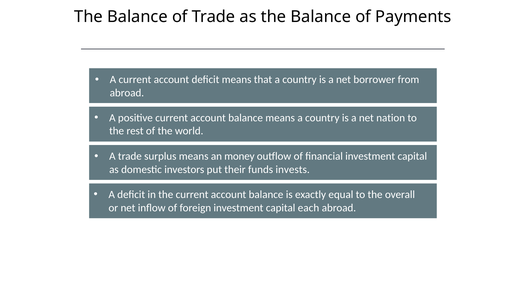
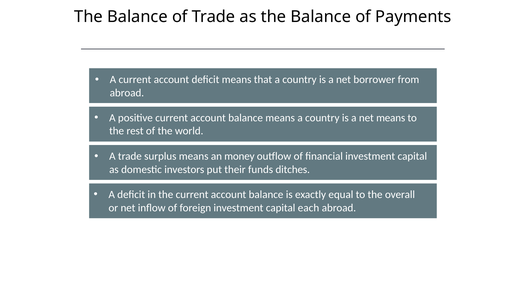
net nation: nation -> means (391, 118)
invests: invests -> ditches (293, 169)
